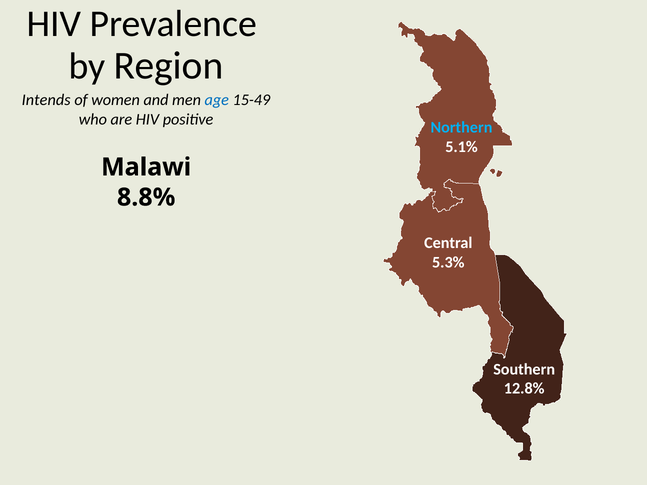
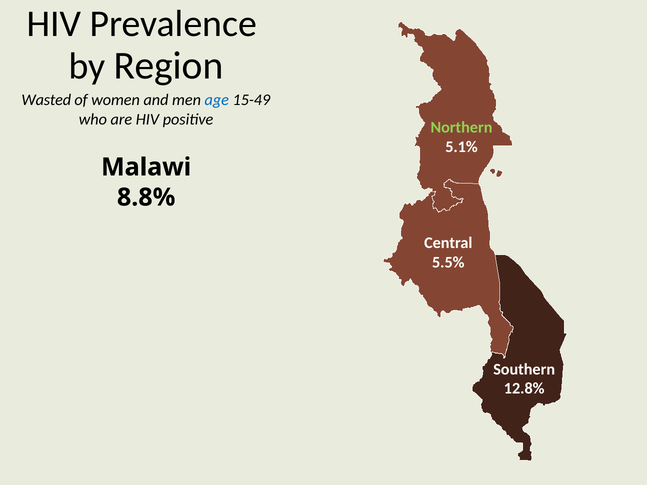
Intends: Intends -> Wasted (46, 100)
Northern colour: light blue -> light green (461, 128)
5.3%: 5.3% -> 5.5% (448, 263)
